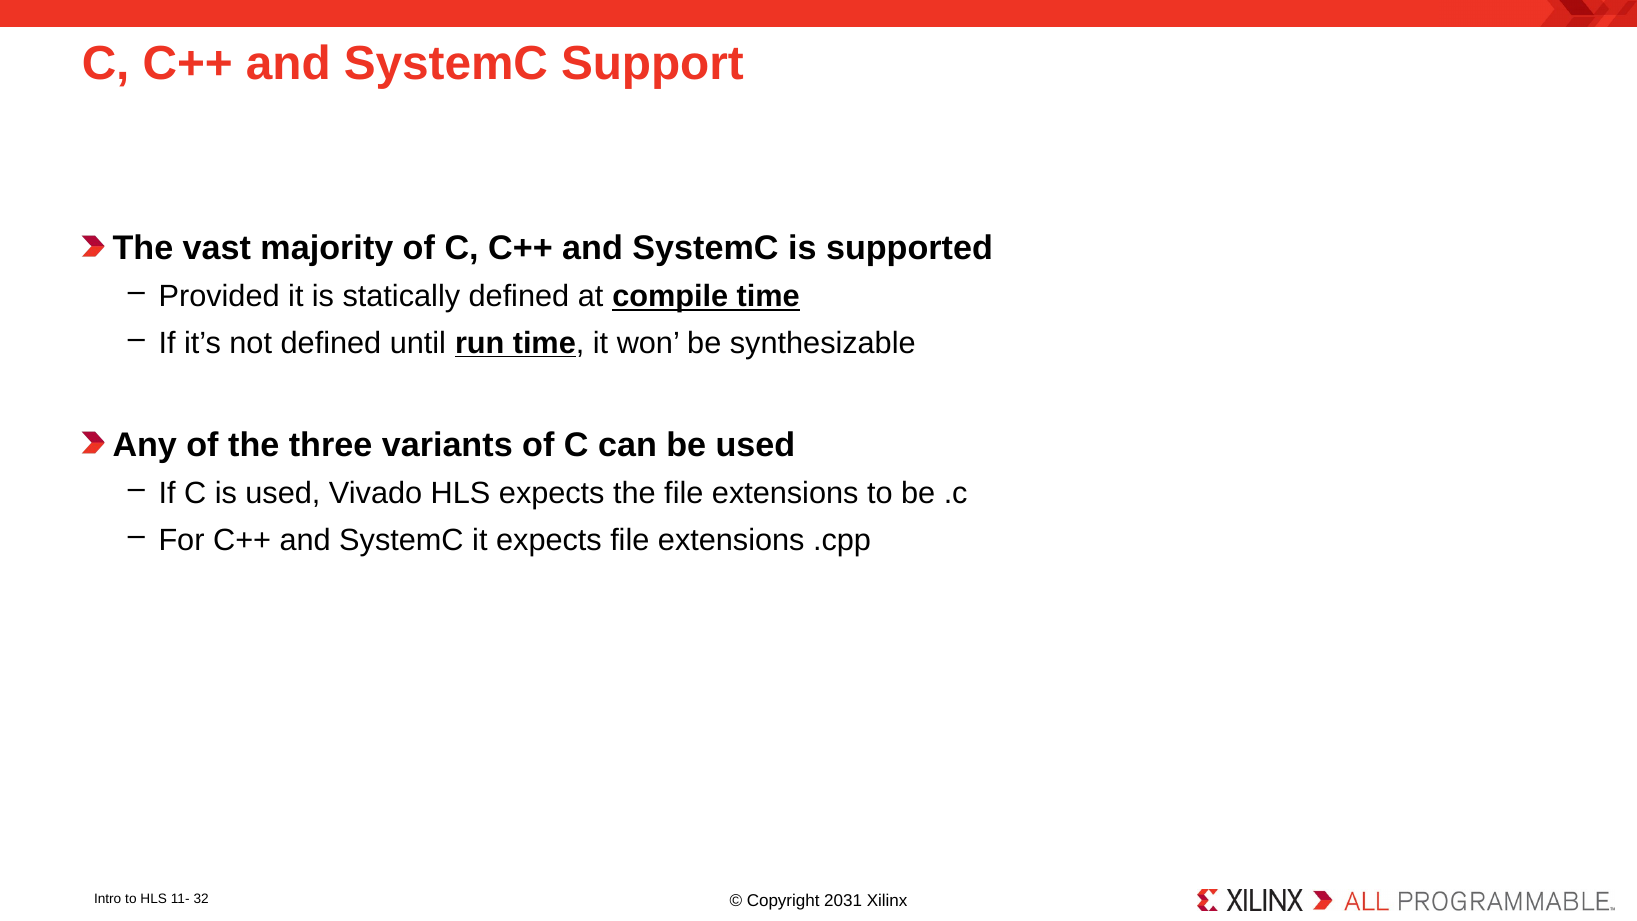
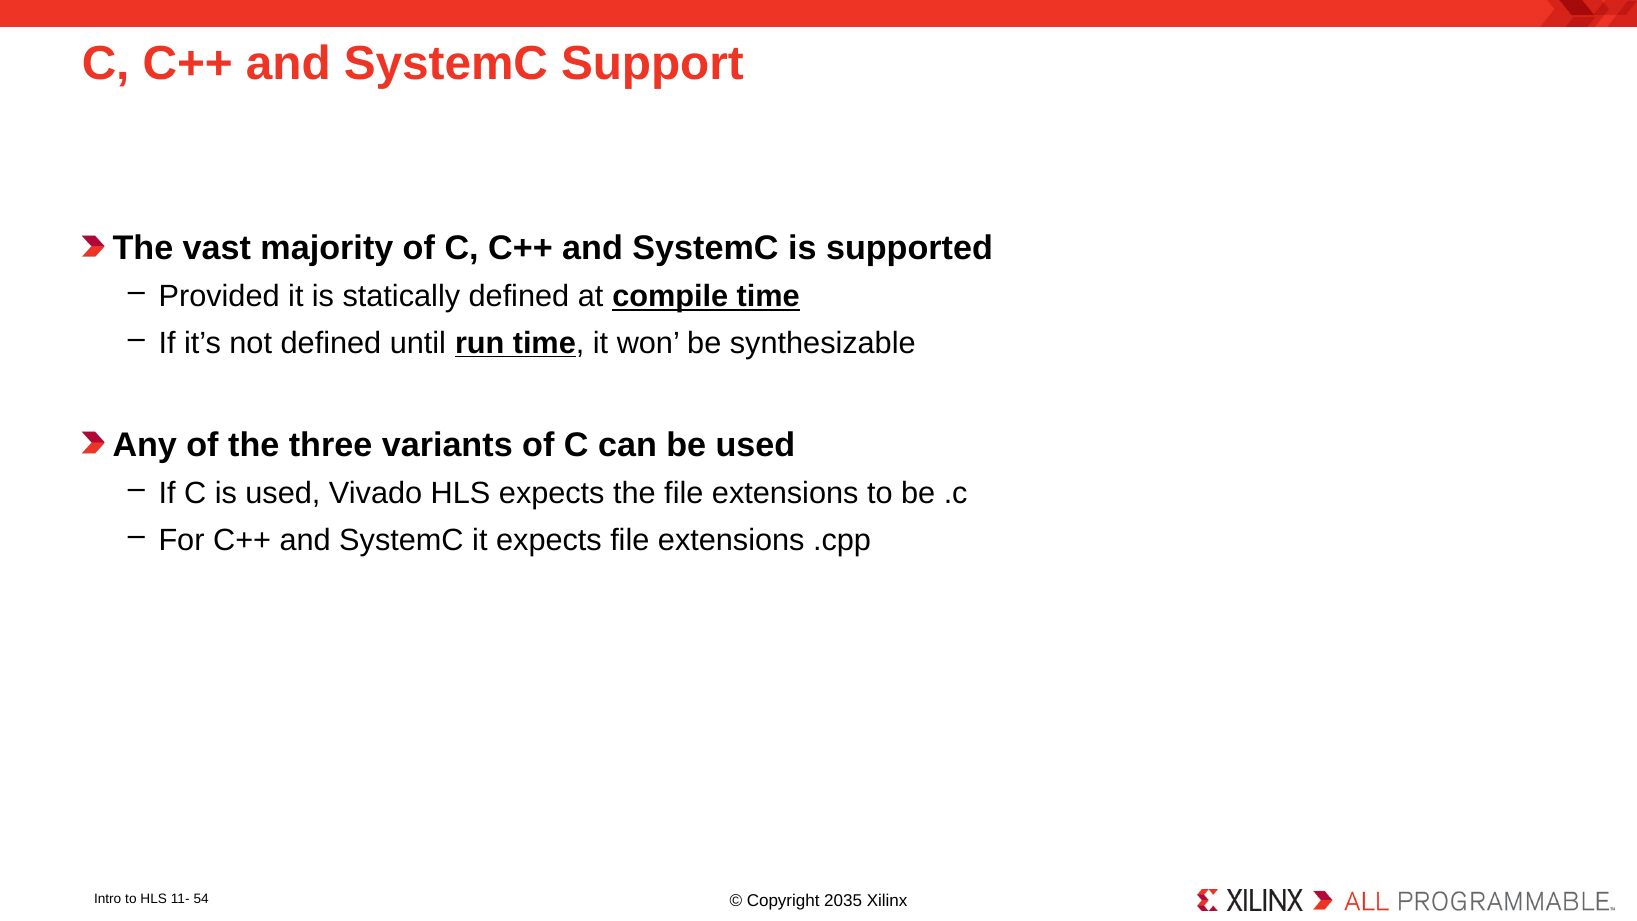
32: 32 -> 54 (201, 899)
2031: 2031 -> 2035 (843, 901)
